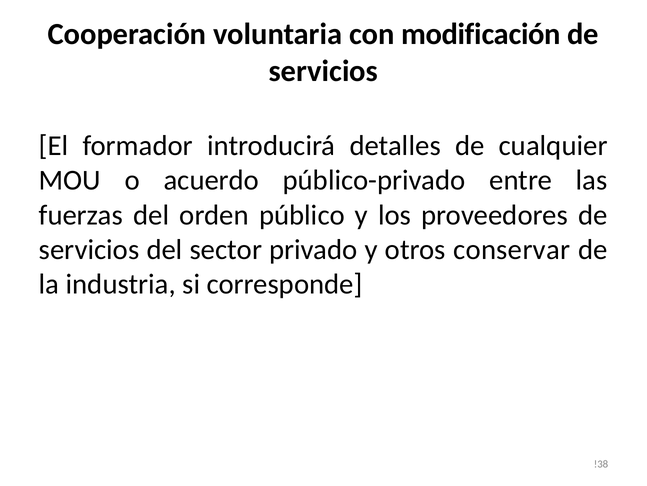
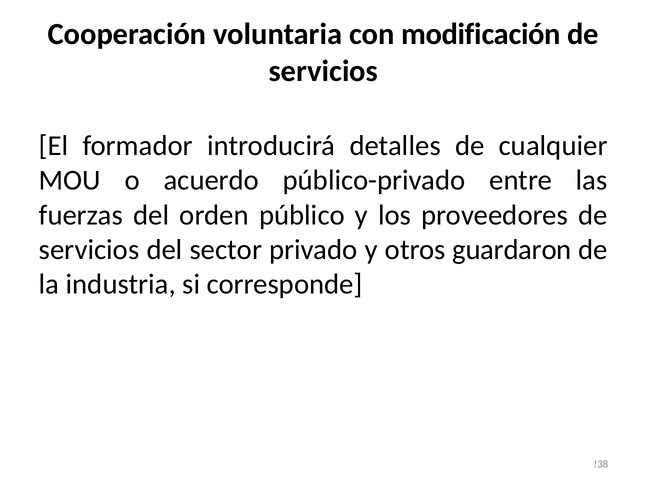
conservar: conservar -> guardaron (512, 249)
